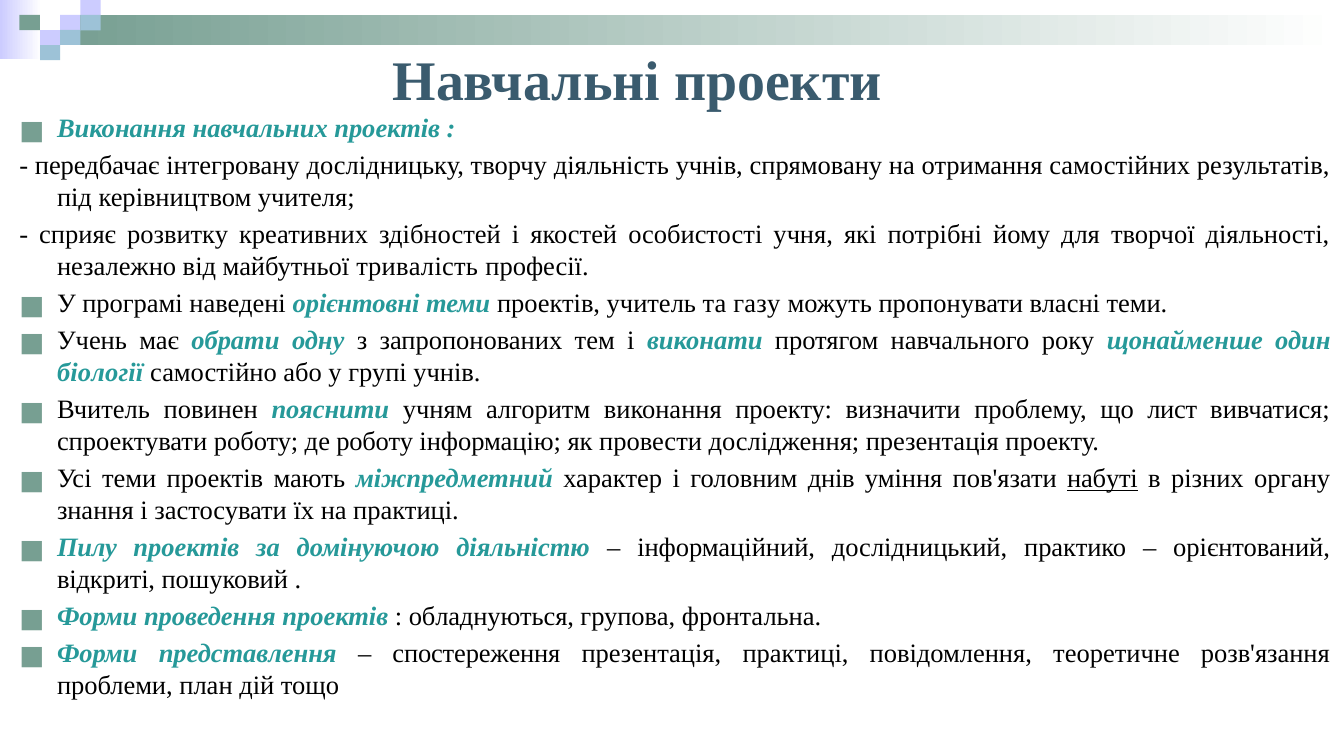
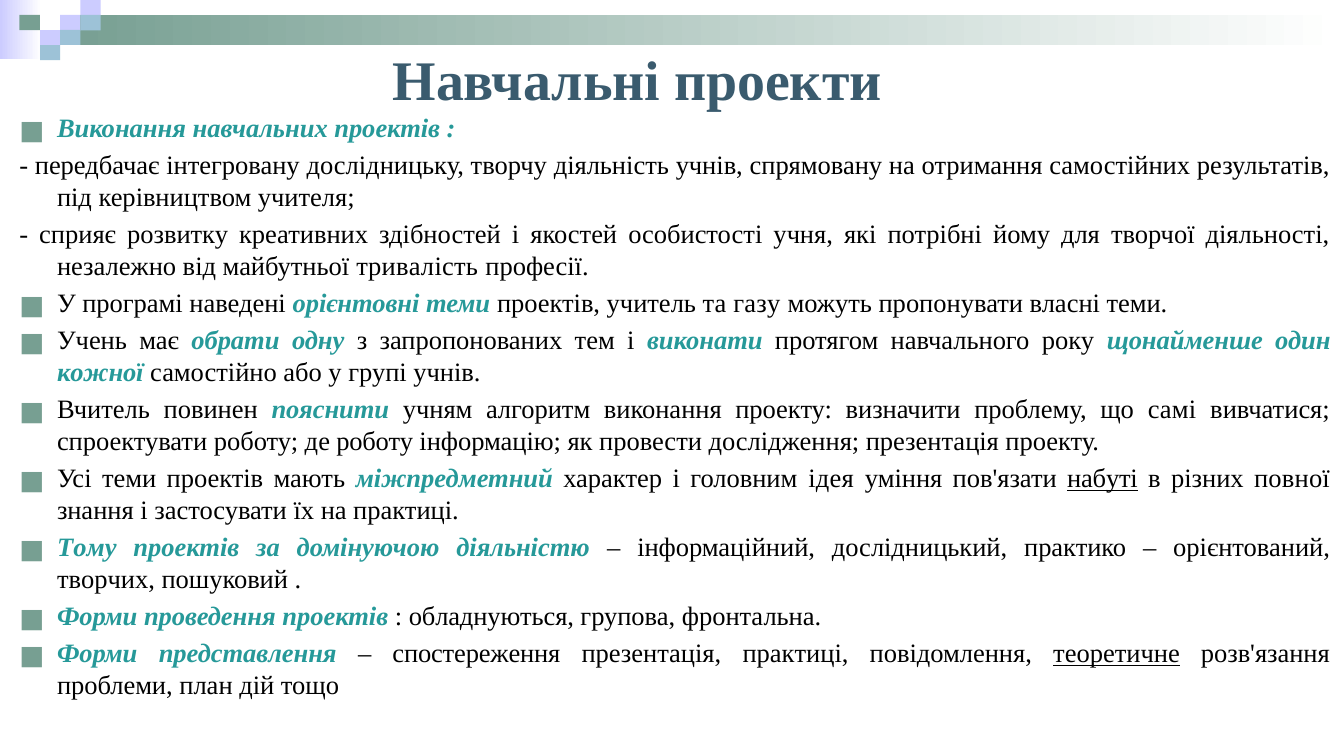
біології: біології -> кожної (100, 373)
лист: лист -> самі (1172, 410)
днів: днів -> ідея (831, 479)
органу: органу -> повної (1292, 479)
Пилу: Пилу -> Тому (87, 548)
відкриті: відкриті -> творчих (106, 580)
теоретичне underline: none -> present (1116, 654)
